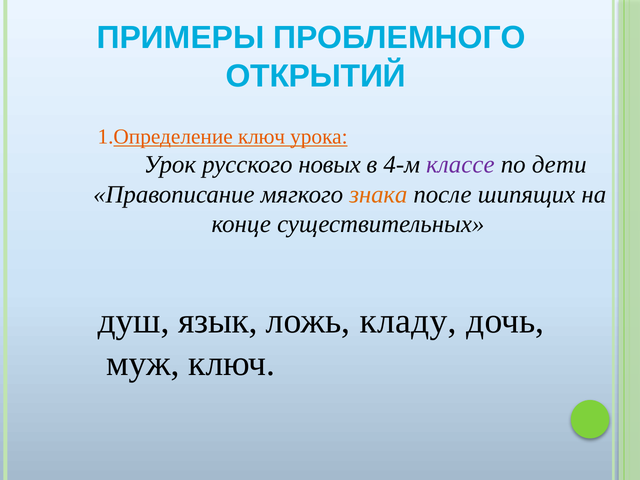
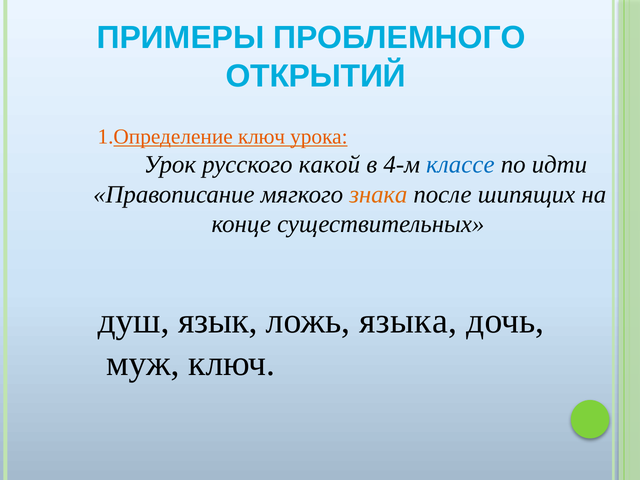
новых: новых -> какой (329, 164)
классе colour: purple -> blue (460, 164)
дети: дети -> идти (559, 164)
кладу: кладу -> языка (408, 321)
